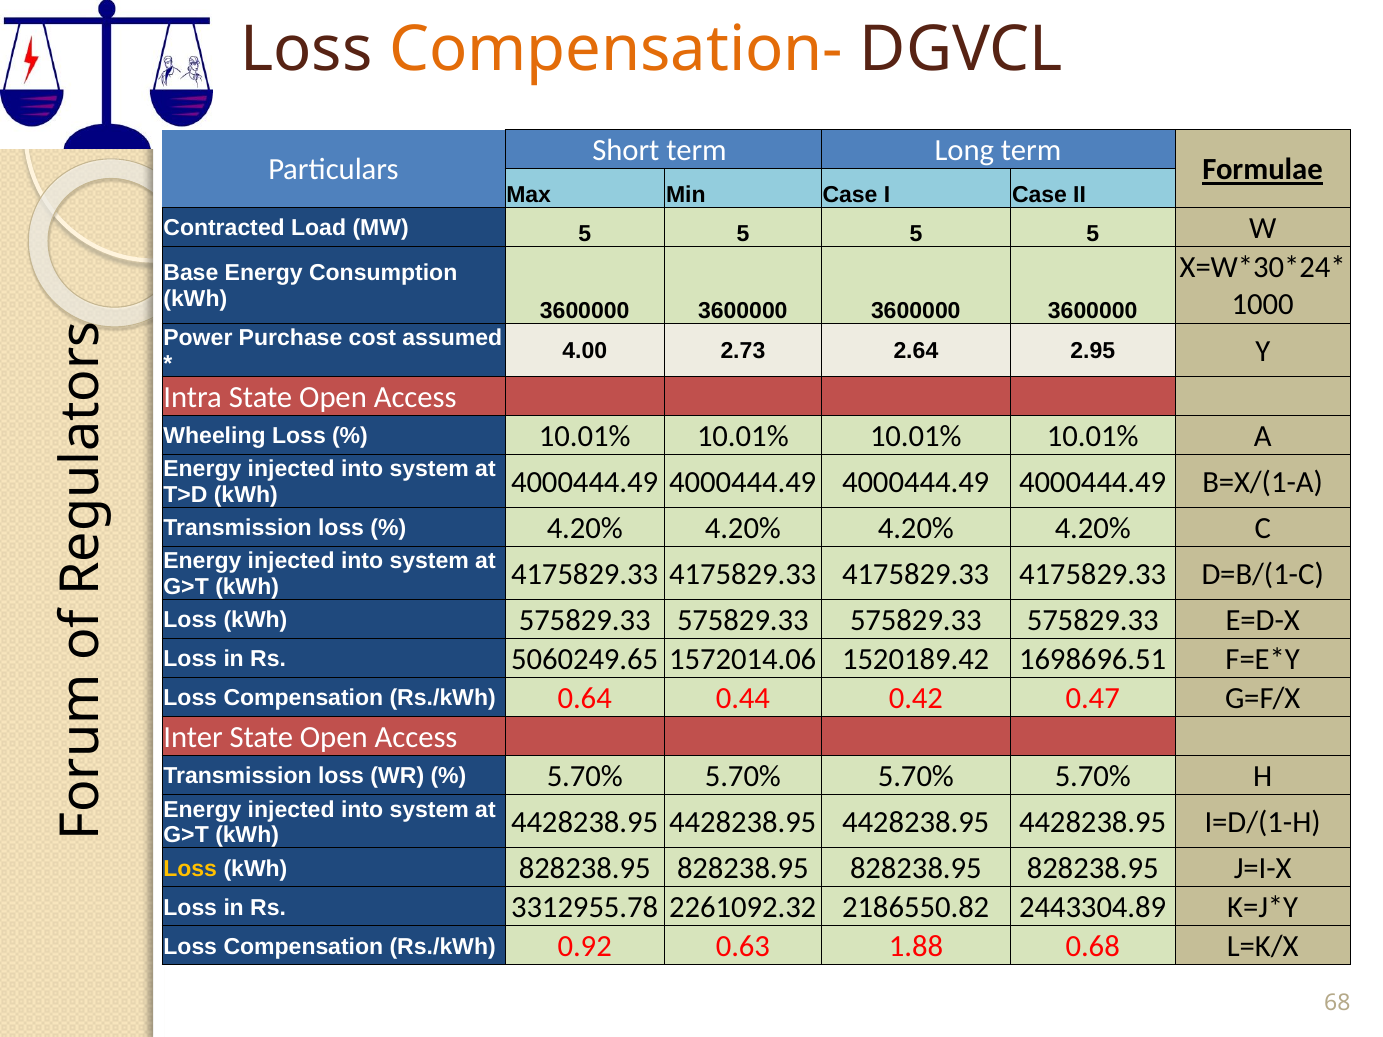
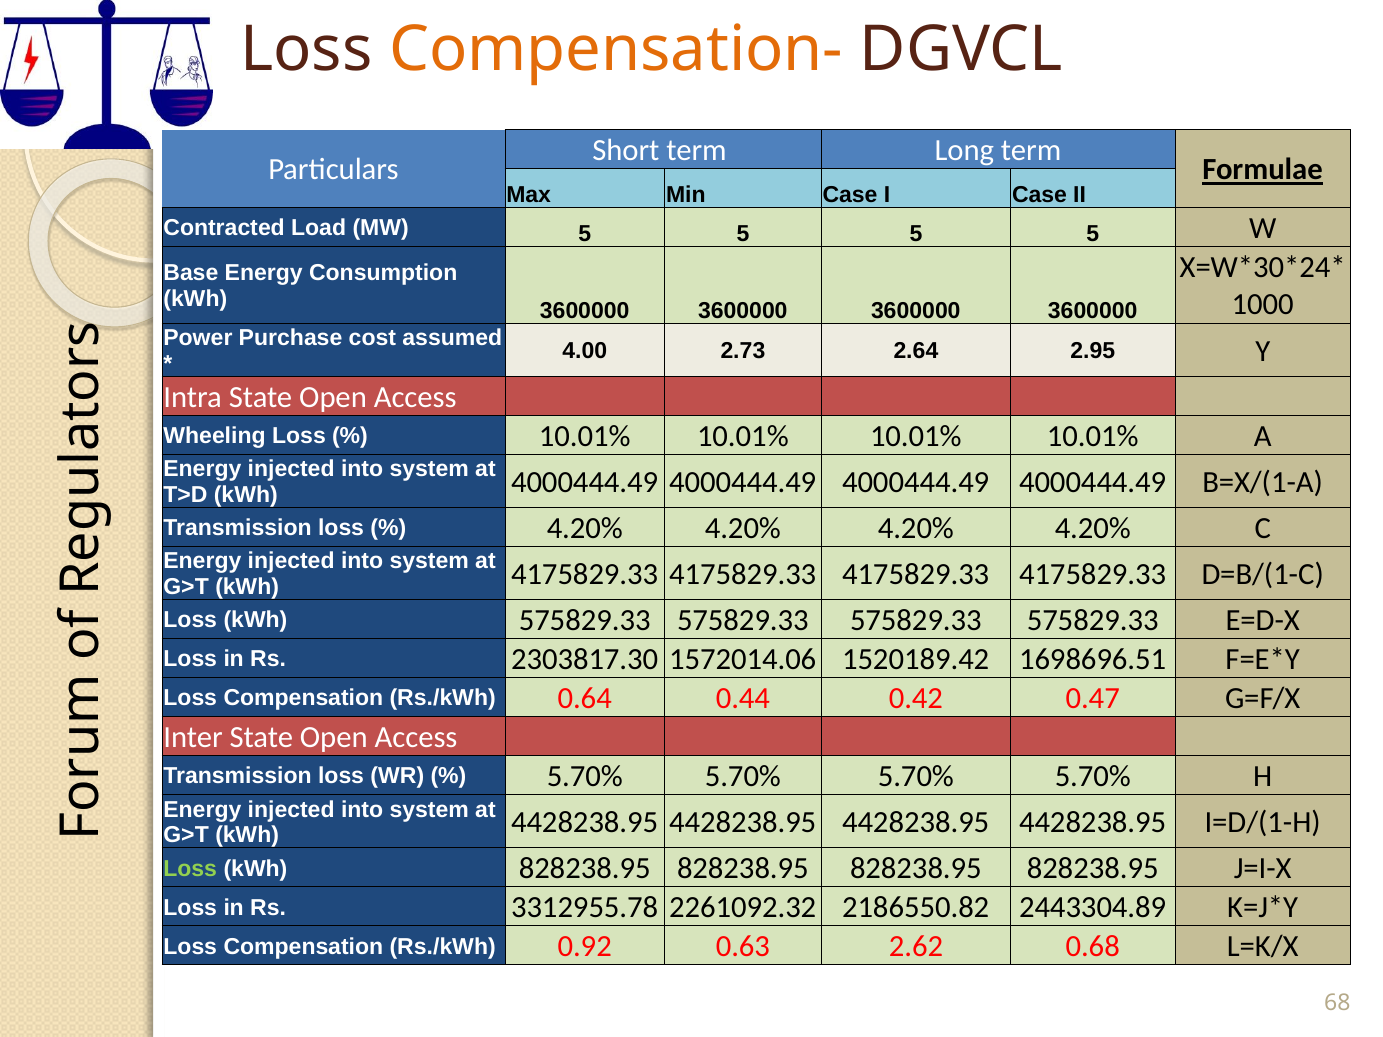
5060249.65: 5060249.65 -> 2303817.30 (585, 659)
Loss colour: yellow -> light green (190, 869)
1.88: 1.88 -> 2.62 (916, 947)
